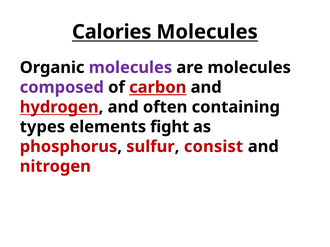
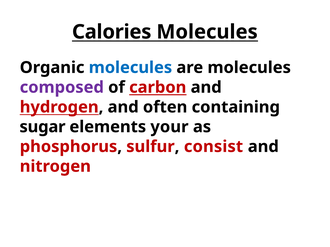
molecules colour: purple -> blue (130, 68)
types: types -> sugar (43, 127)
fight: fight -> your (169, 127)
